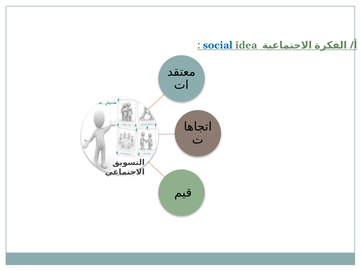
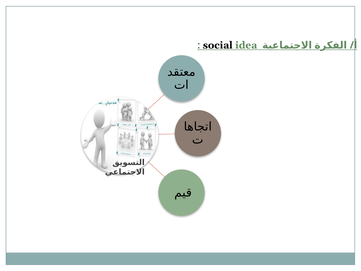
social colour: blue -> black (218, 45)
